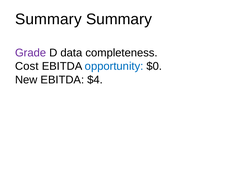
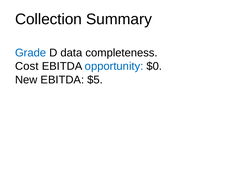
Summary: Summary -> Collection (48, 19)
Grade colour: purple -> blue (31, 53)
$4: $4 -> $5 (95, 80)
